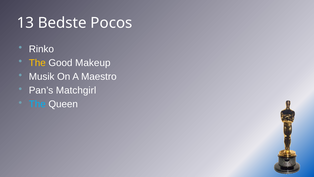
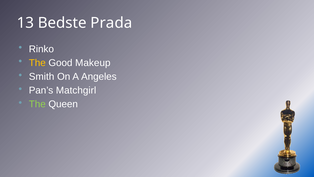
Pocos: Pocos -> Prada (111, 23)
Musik: Musik -> Smith (42, 76)
Maestro: Maestro -> Angeles (99, 76)
The colour: light blue -> light green (37, 104)
